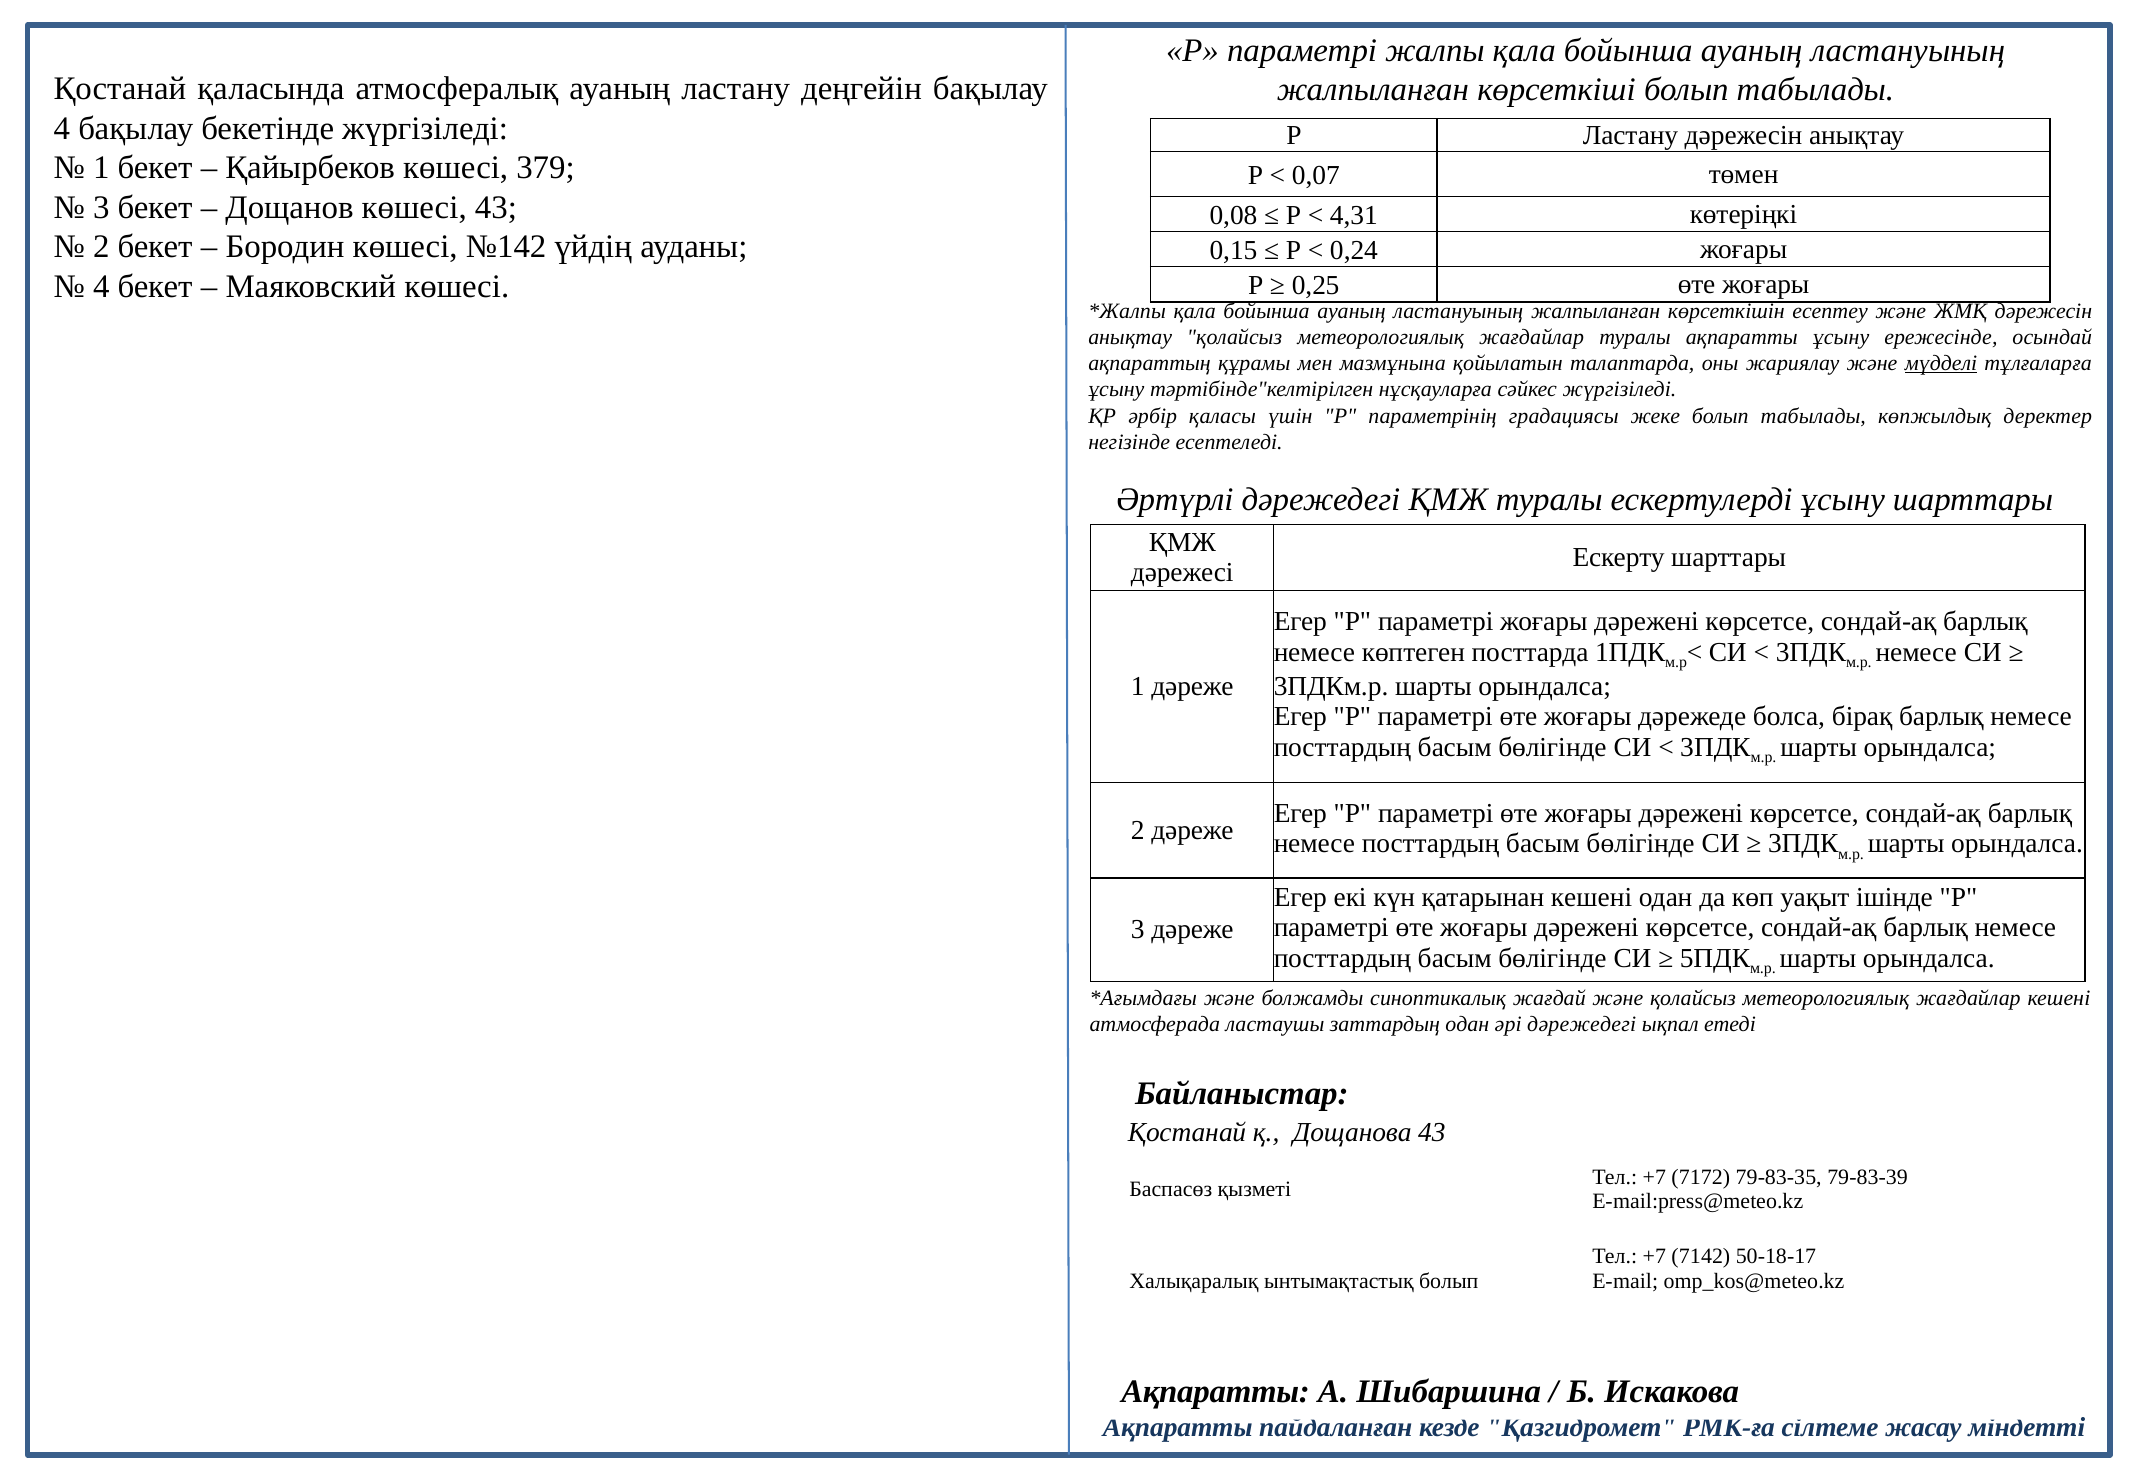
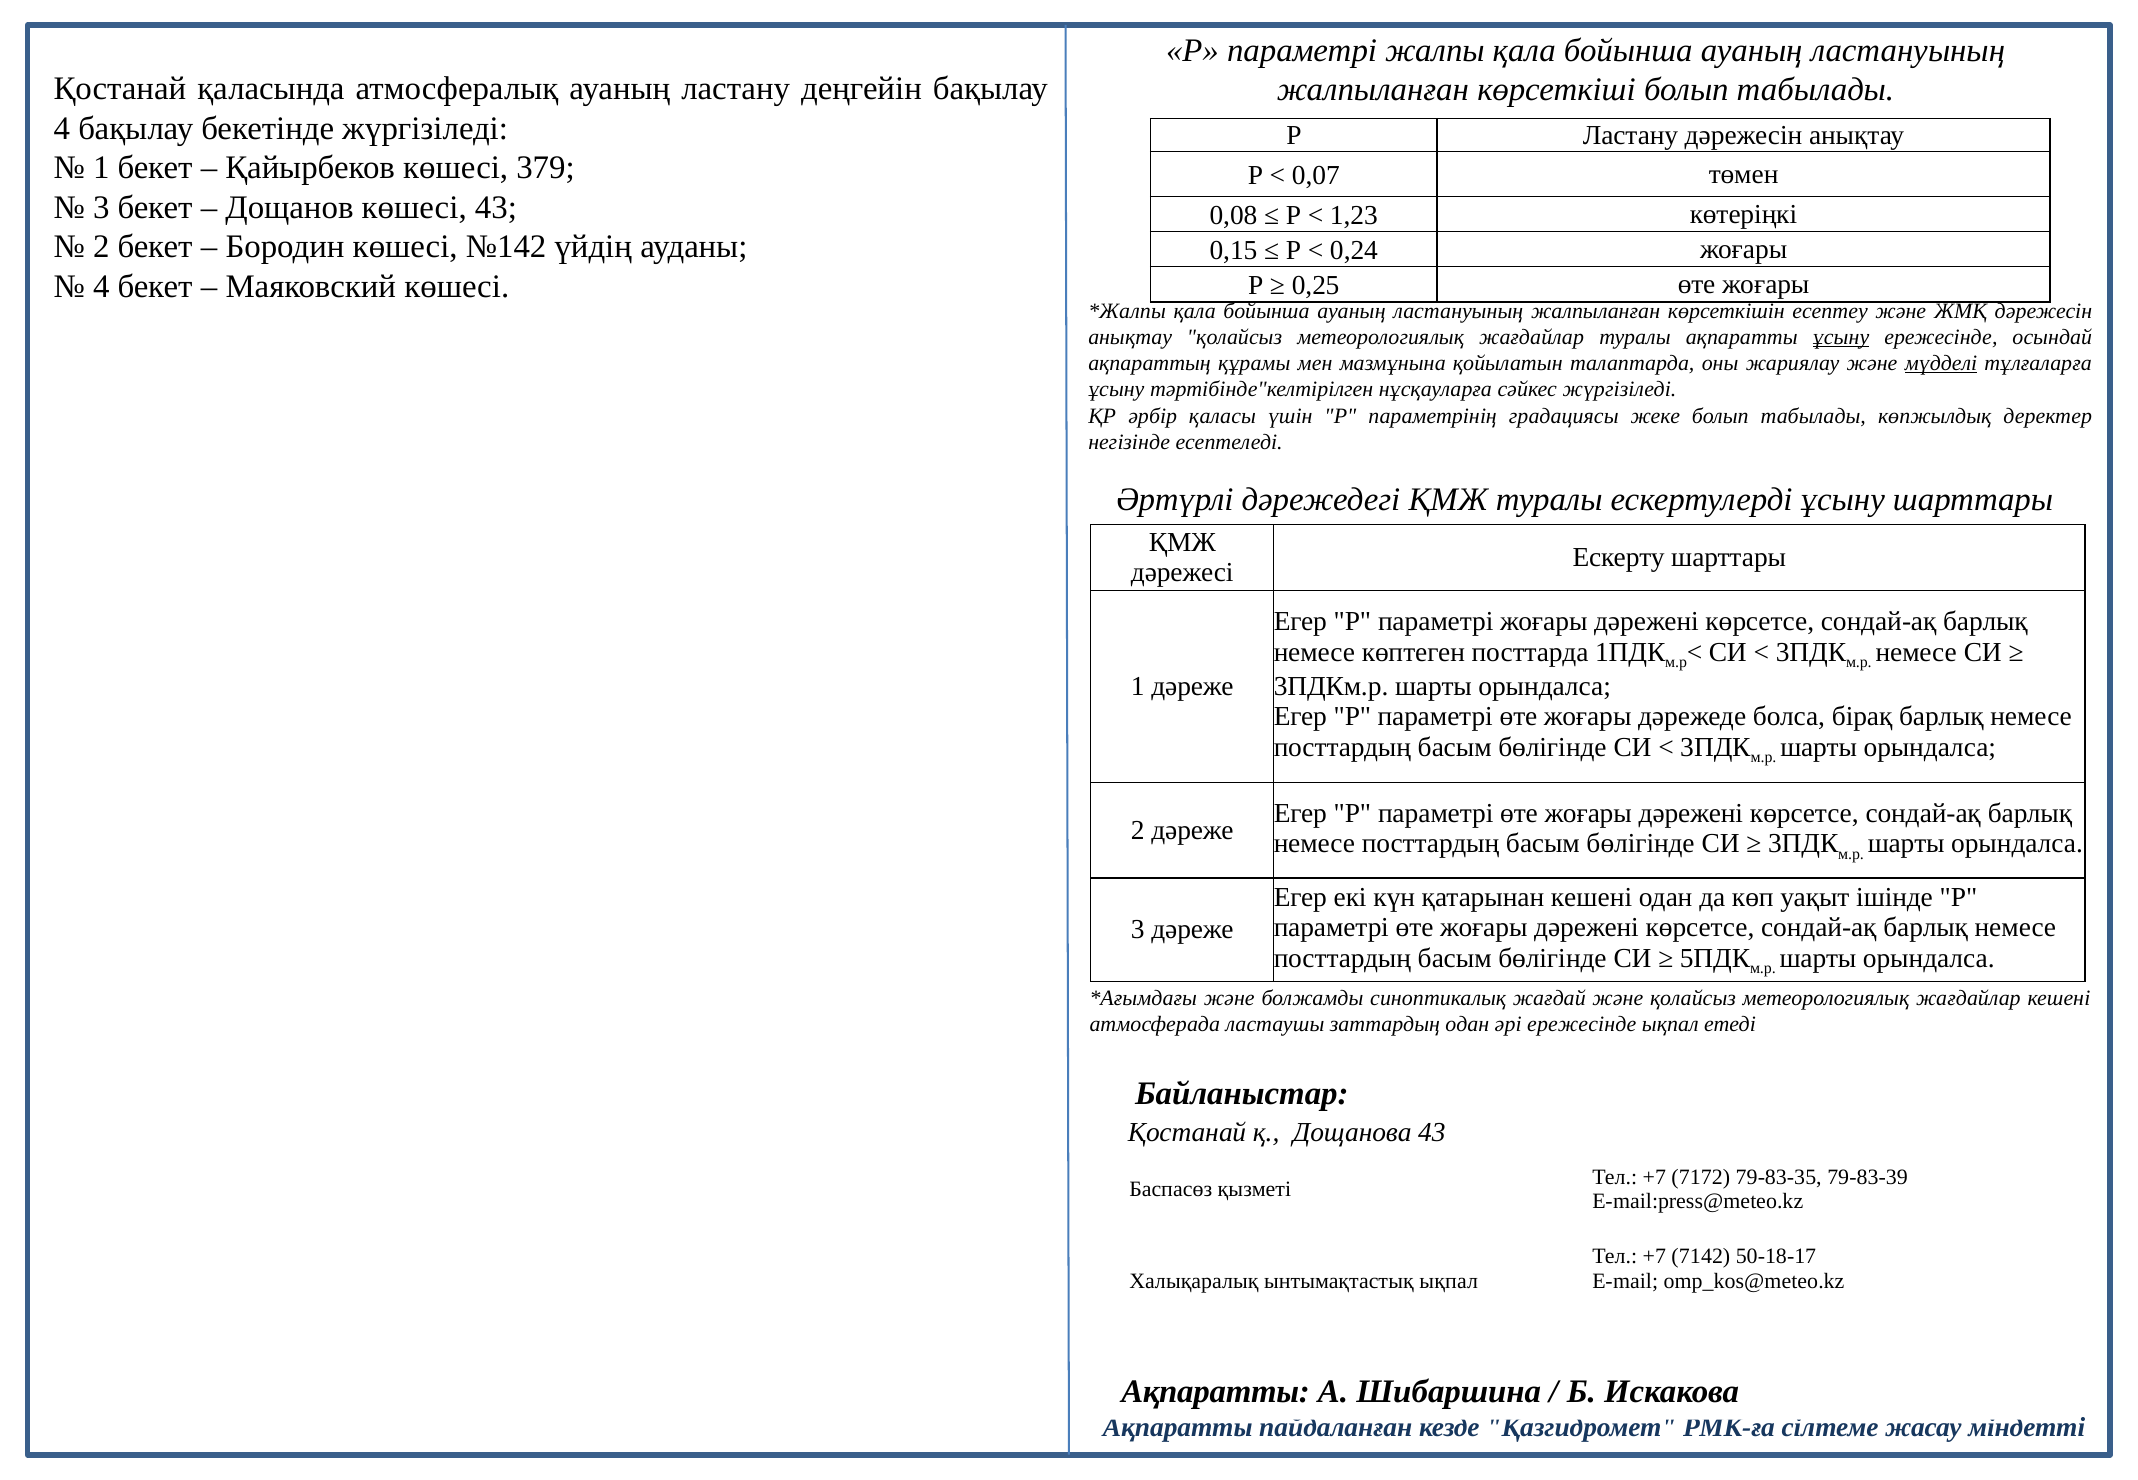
4,31: 4,31 -> 1,23 (1354, 215)
ұсыну underline: none -> present (1841, 337)
әрі дәрежедегі: дәрежедегі -> ережесінде (1582, 1024)
ынтымақтастық болып: болып -> ықпал (1449, 1281)
